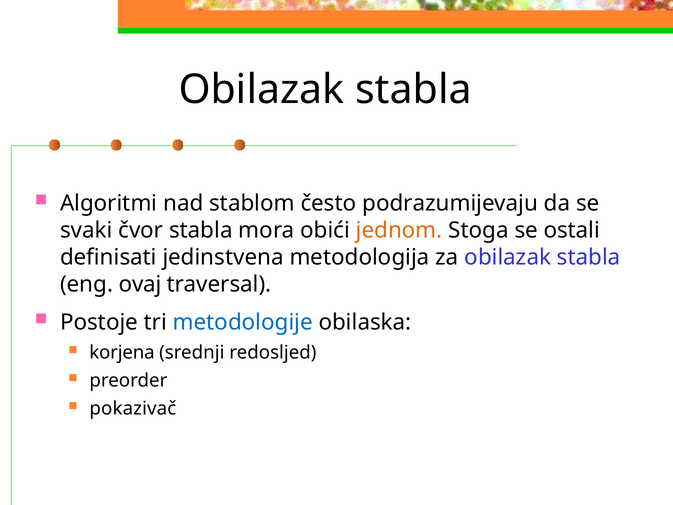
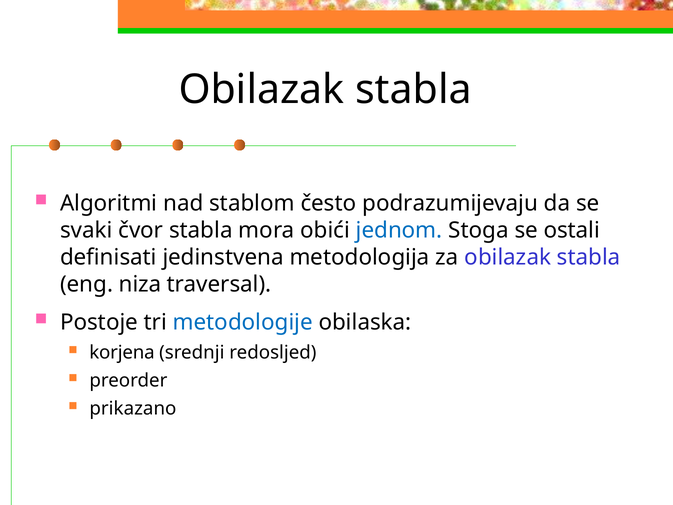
jednom colour: orange -> blue (399, 230)
ovaj: ovaj -> niza (140, 284)
pokazivač: pokazivač -> prikazano (133, 409)
